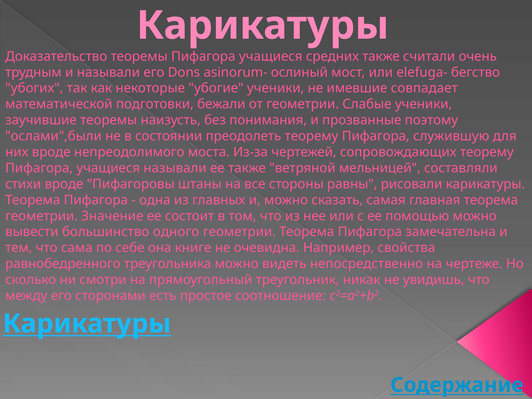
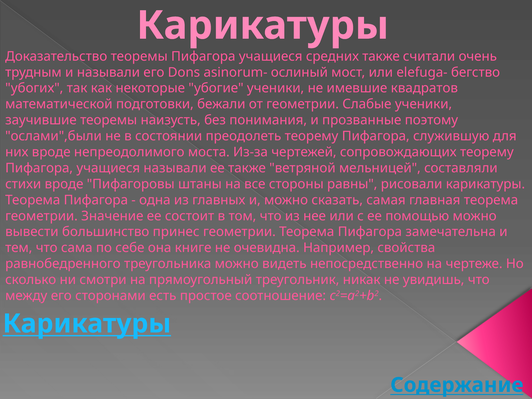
совпадает: совпадает -> квадратов (424, 88)
одного: одного -> принес (176, 232)
